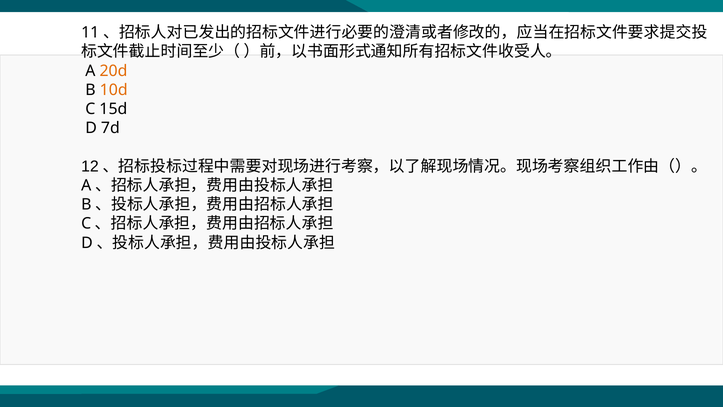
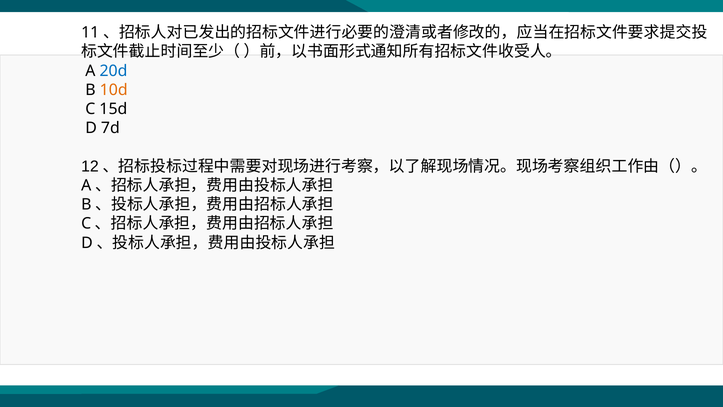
20d colour: orange -> blue (113, 71)
